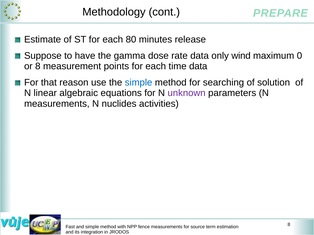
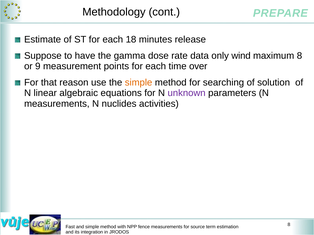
80: 80 -> 18 (131, 40)
maximum 0: 0 -> 8 (299, 56)
or 8: 8 -> 9 (38, 66)
time data: data -> over (198, 66)
simple colour: blue -> orange (139, 83)
